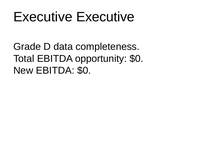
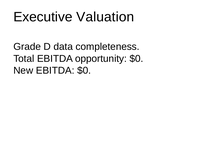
Executive Executive: Executive -> Valuation (105, 17)
